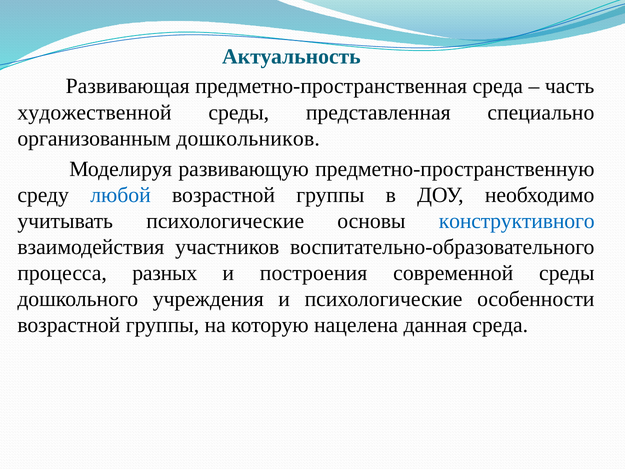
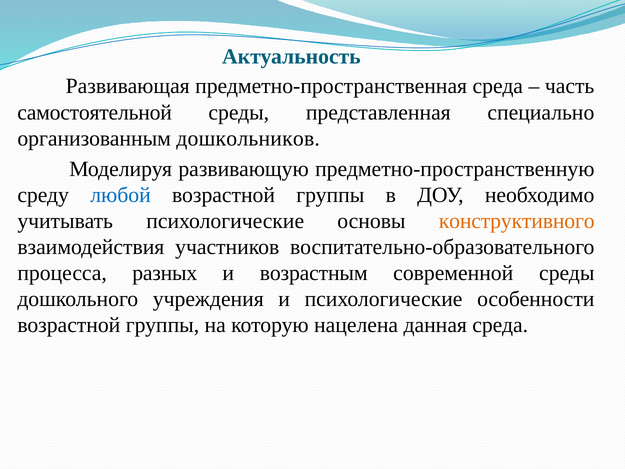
художественной: художественной -> самостоятельной (95, 112)
конструктивного colour: blue -> orange (517, 221)
построения: построения -> возрастным (314, 273)
